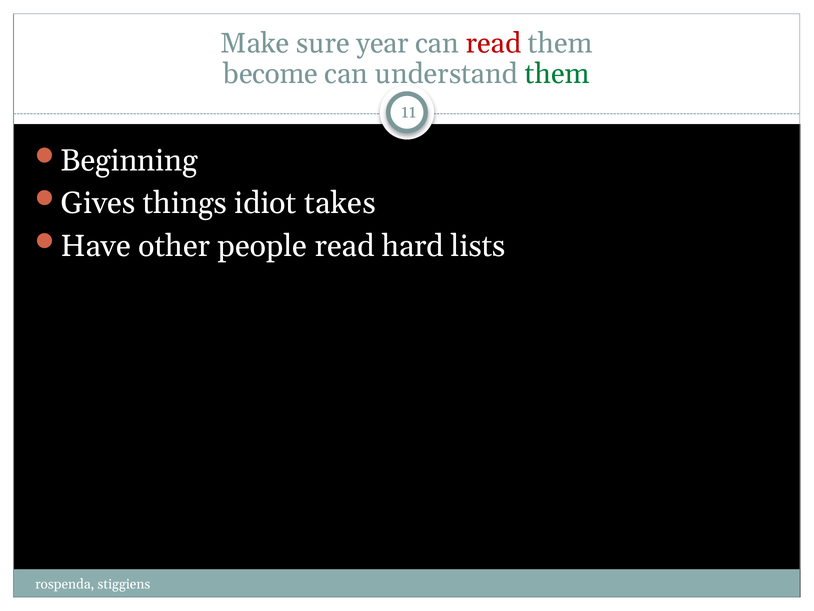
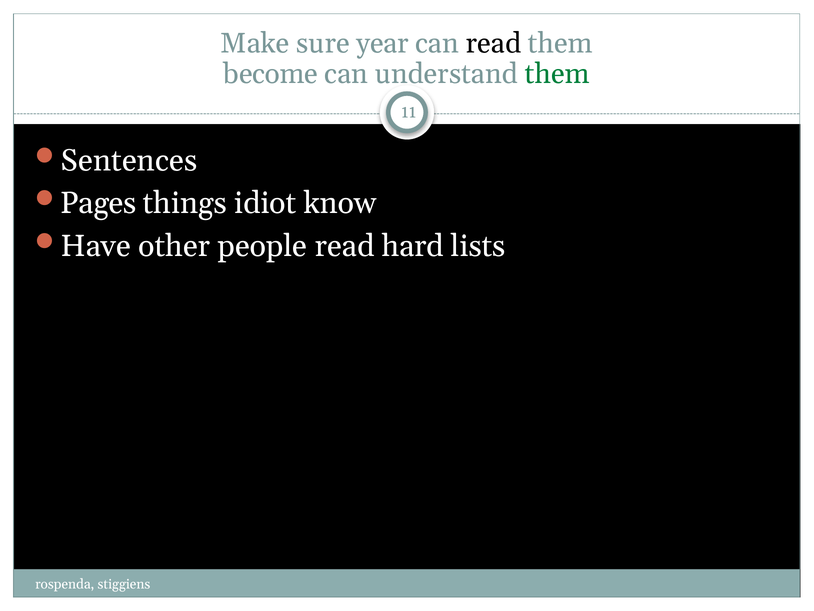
read colour: red -> black (493, 43)
Beginning: Beginning -> Sentences (129, 160)
Gives: Gives -> Pages (98, 203)
takes: takes -> know (340, 203)
